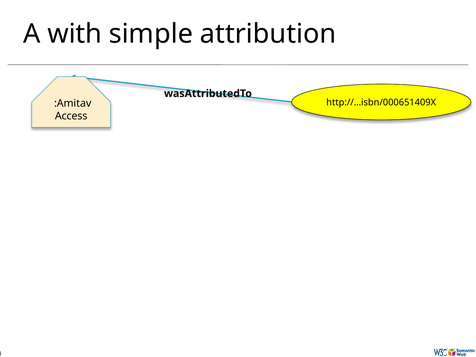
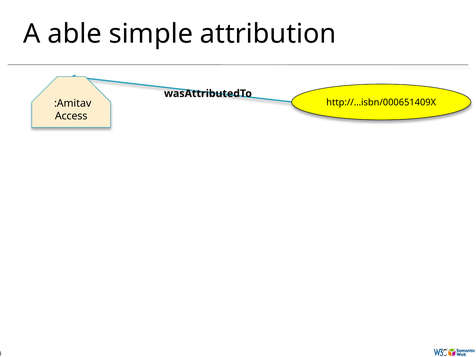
with: with -> able (75, 34)
